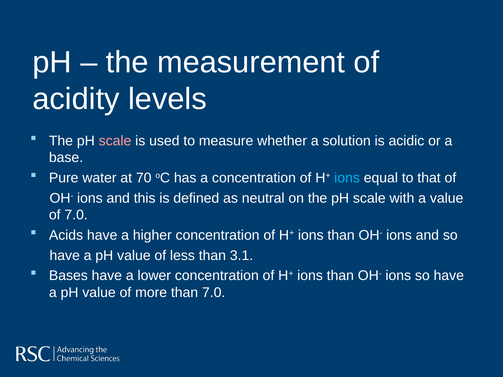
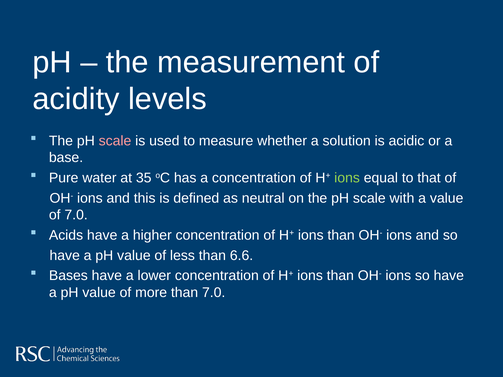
70: 70 -> 35 (144, 178)
ions colour: light blue -> light green (347, 178)
3.1: 3.1 -> 6.6 (242, 256)
